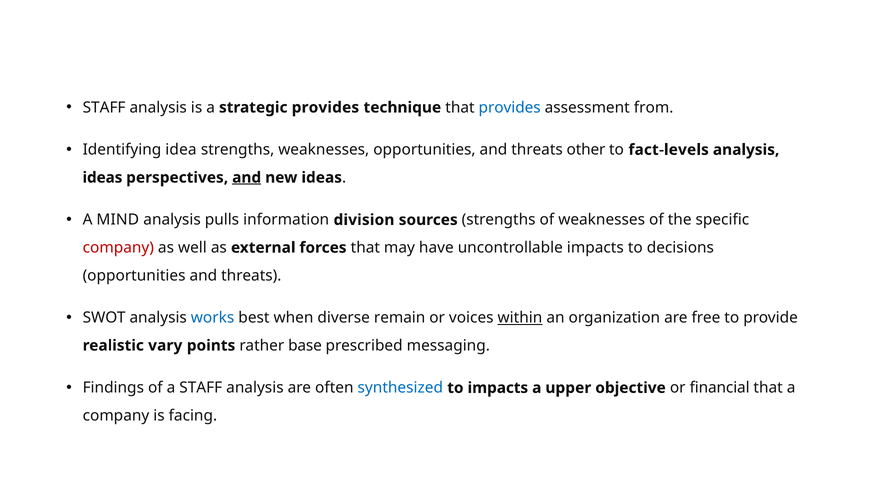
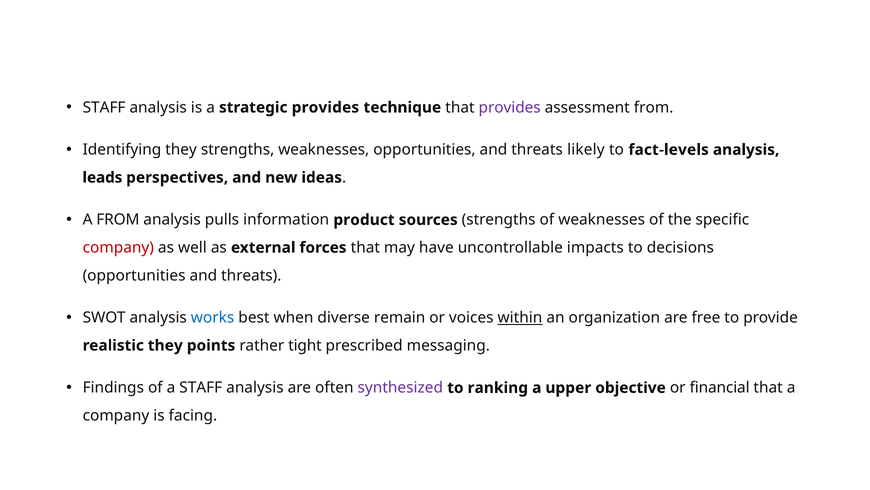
provides colour: blue -> purple (510, 107)
Identifying idea: idea -> they (181, 150)
other: other -> likely (586, 150)
ideas: ideas -> leads (102, 177)
and underline: present -> none (247, 177)
A MIND: MIND -> FROM (118, 220)
division: division -> product (364, 220)
realistic vary: vary -> they (165, 345)
base: base -> tight (305, 345)
synthesized colour: blue -> purple (400, 387)
to impacts: impacts -> ranking (498, 387)
